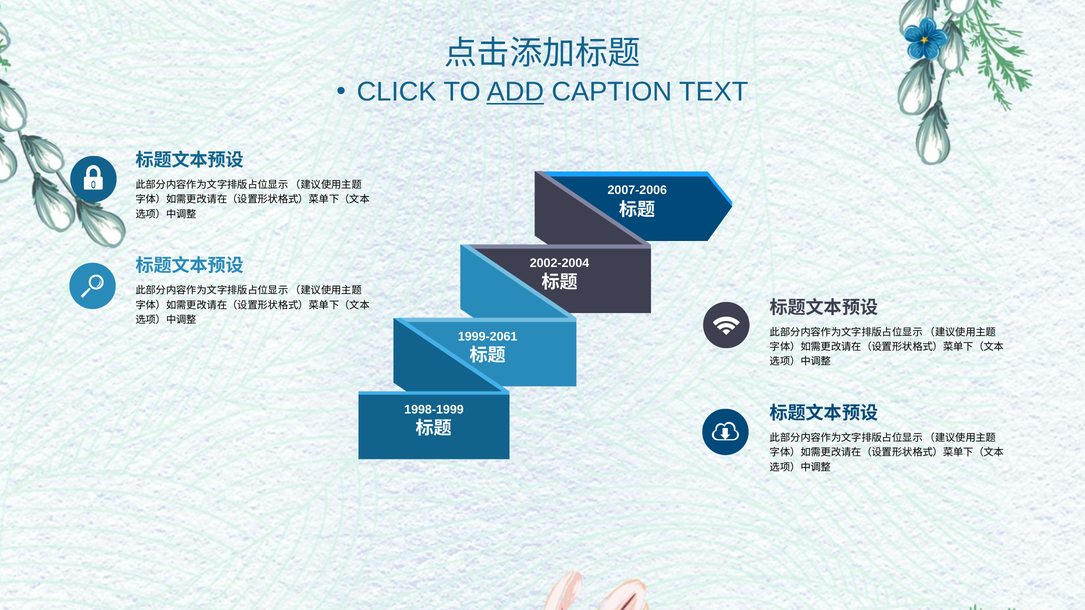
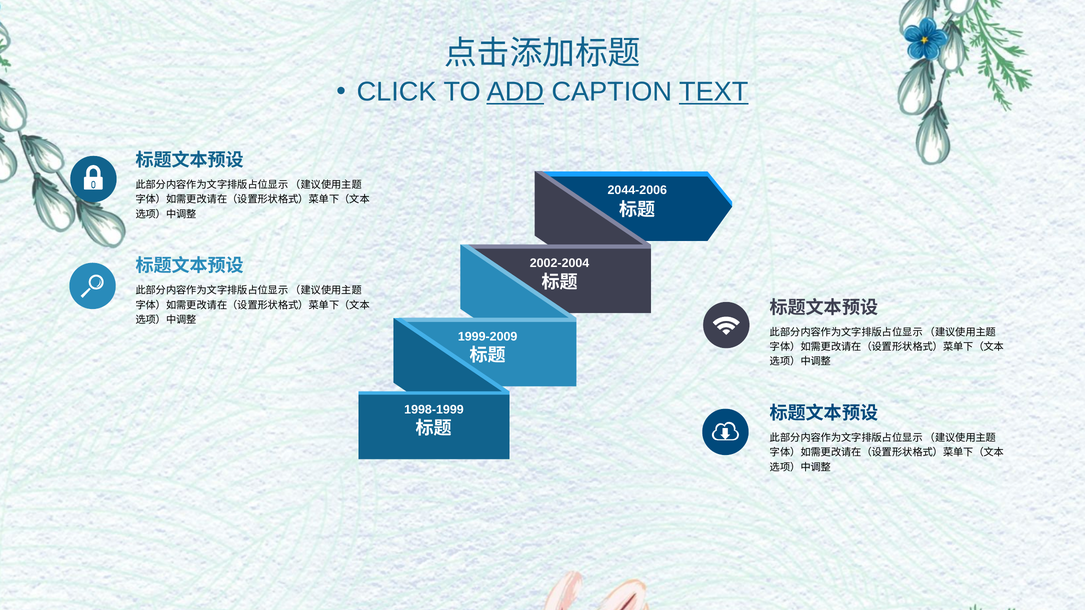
TEXT underline: none -> present (714, 92)
2007-2006: 2007-2006 -> 2044-2006 (637, 190)
1999-2061: 1999-2061 -> 1999-2009 (488, 337)
